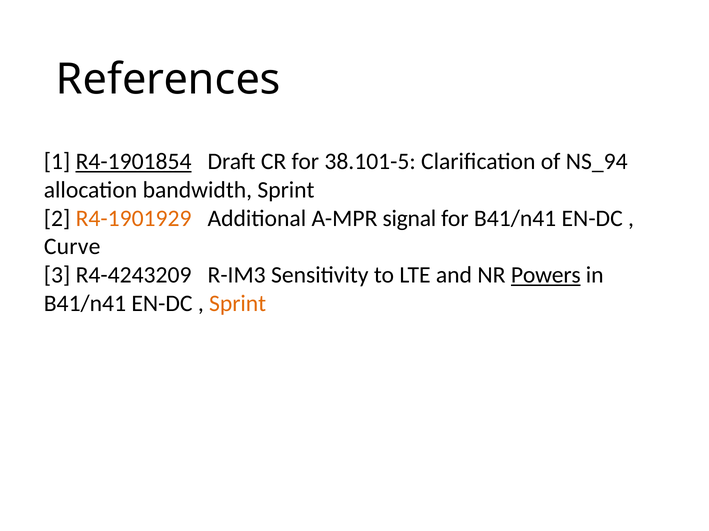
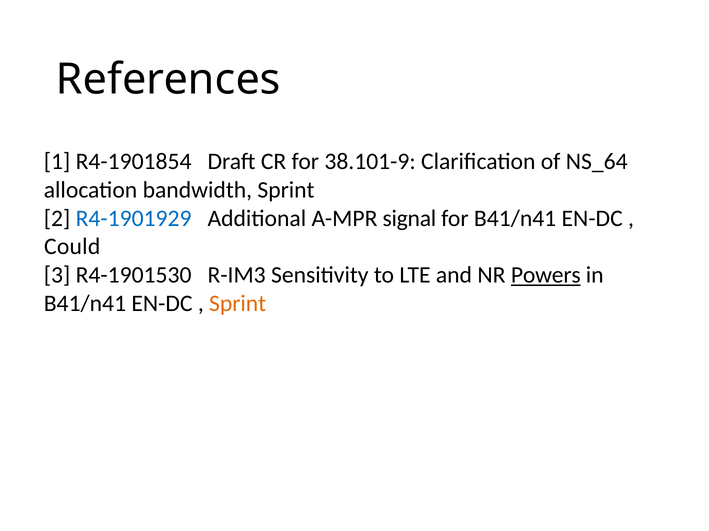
R4-1901854 underline: present -> none (134, 162)
38.101-5: 38.101-5 -> 38.101-9 (370, 162)
NS_94: NS_94 -> NS_64 (597, 162)
R4-1901929 colour: orange -> blue (134, 219)
Curve: Curve -> Could (72, 247)
R4-4243209: R4-4243209 -> R4-1901530 (134, 275)
